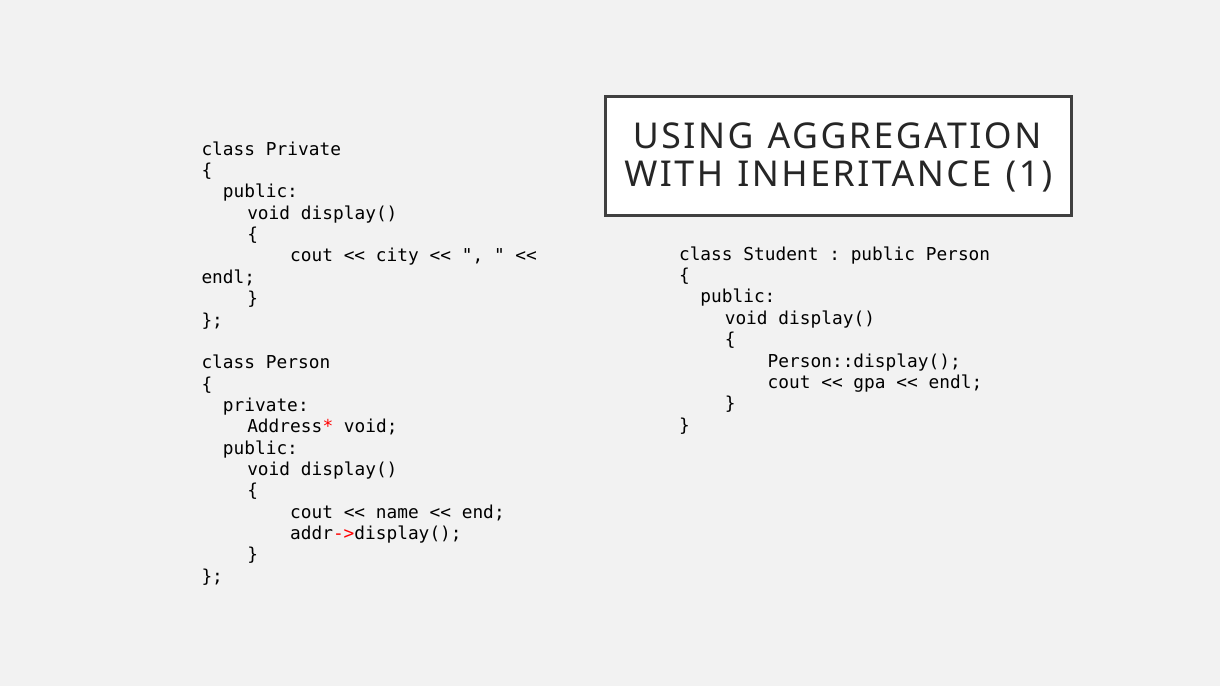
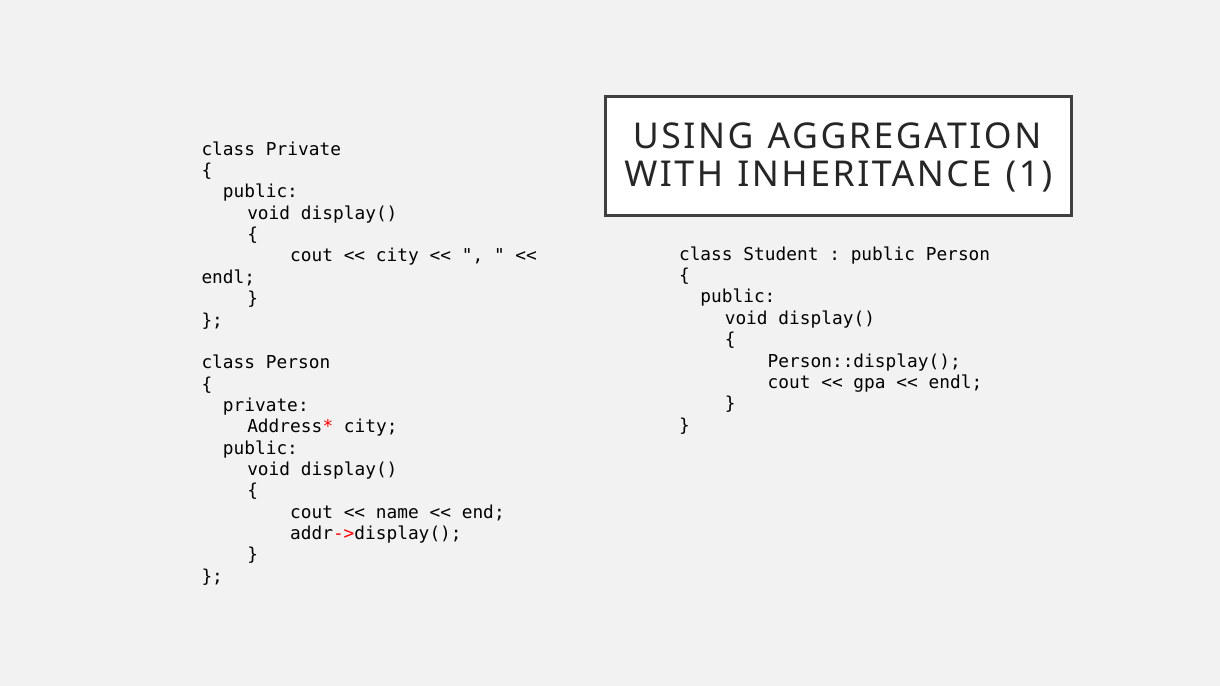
void: void -> city (371, 427)
